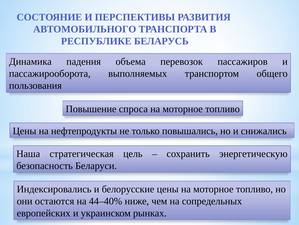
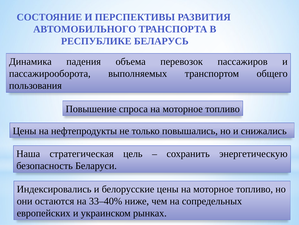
44–40%: 44–40% -> 33–40% (106, 201)
